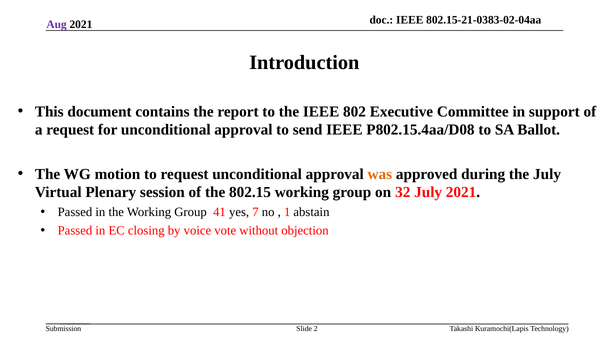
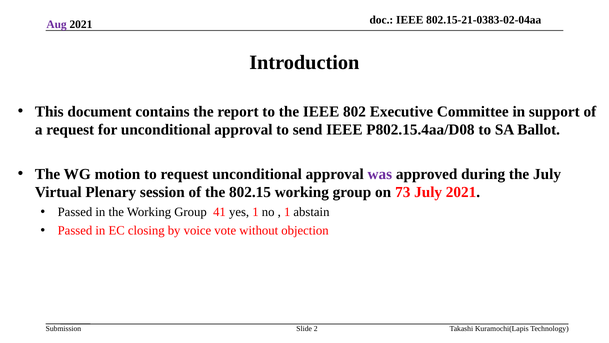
was colour: orange -> purple (380, 174)
32: 32 -> 73 (403, 192)
yes 7: 7 -> 1 (255, 212)
